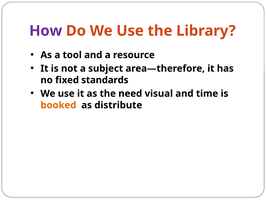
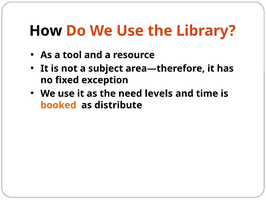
How colour: purple -> black (46, 31)
standards: standards -> exception (105, 80)
visual: visual -> levels (159, 93)
